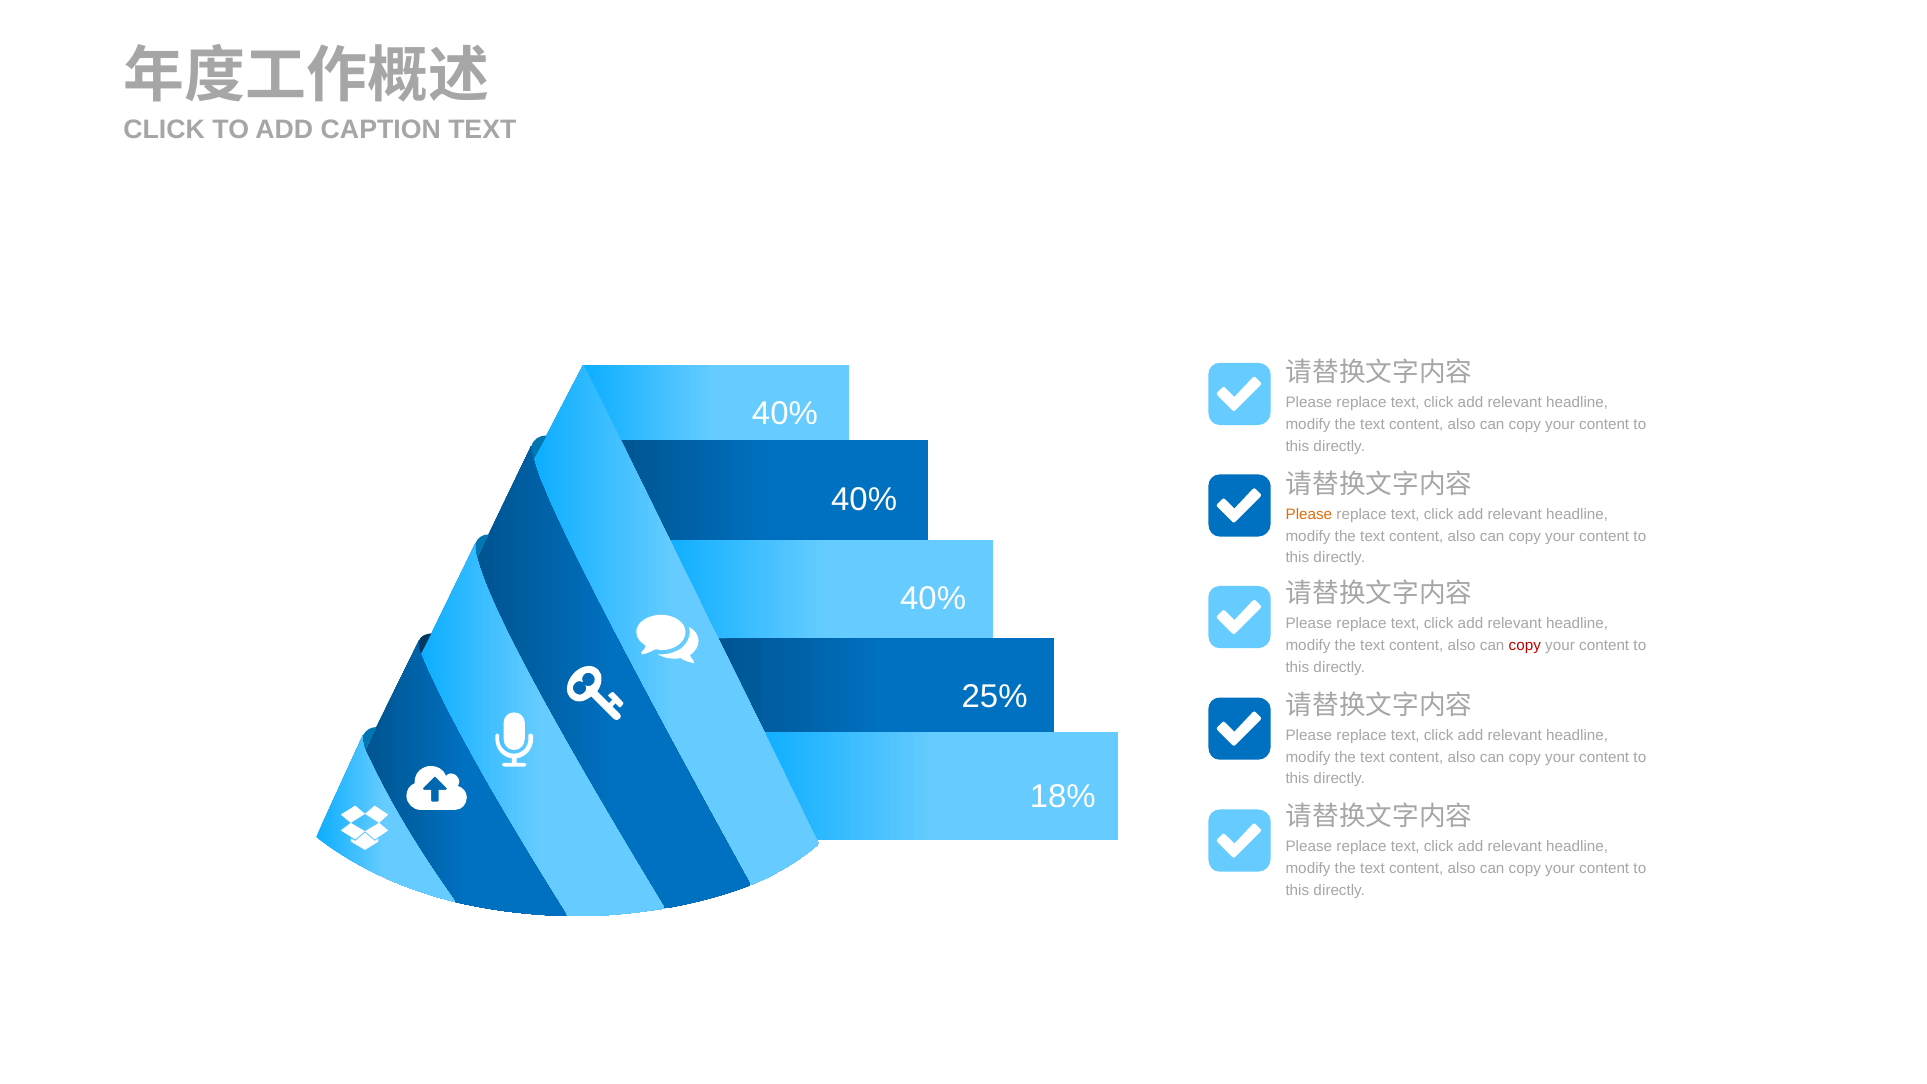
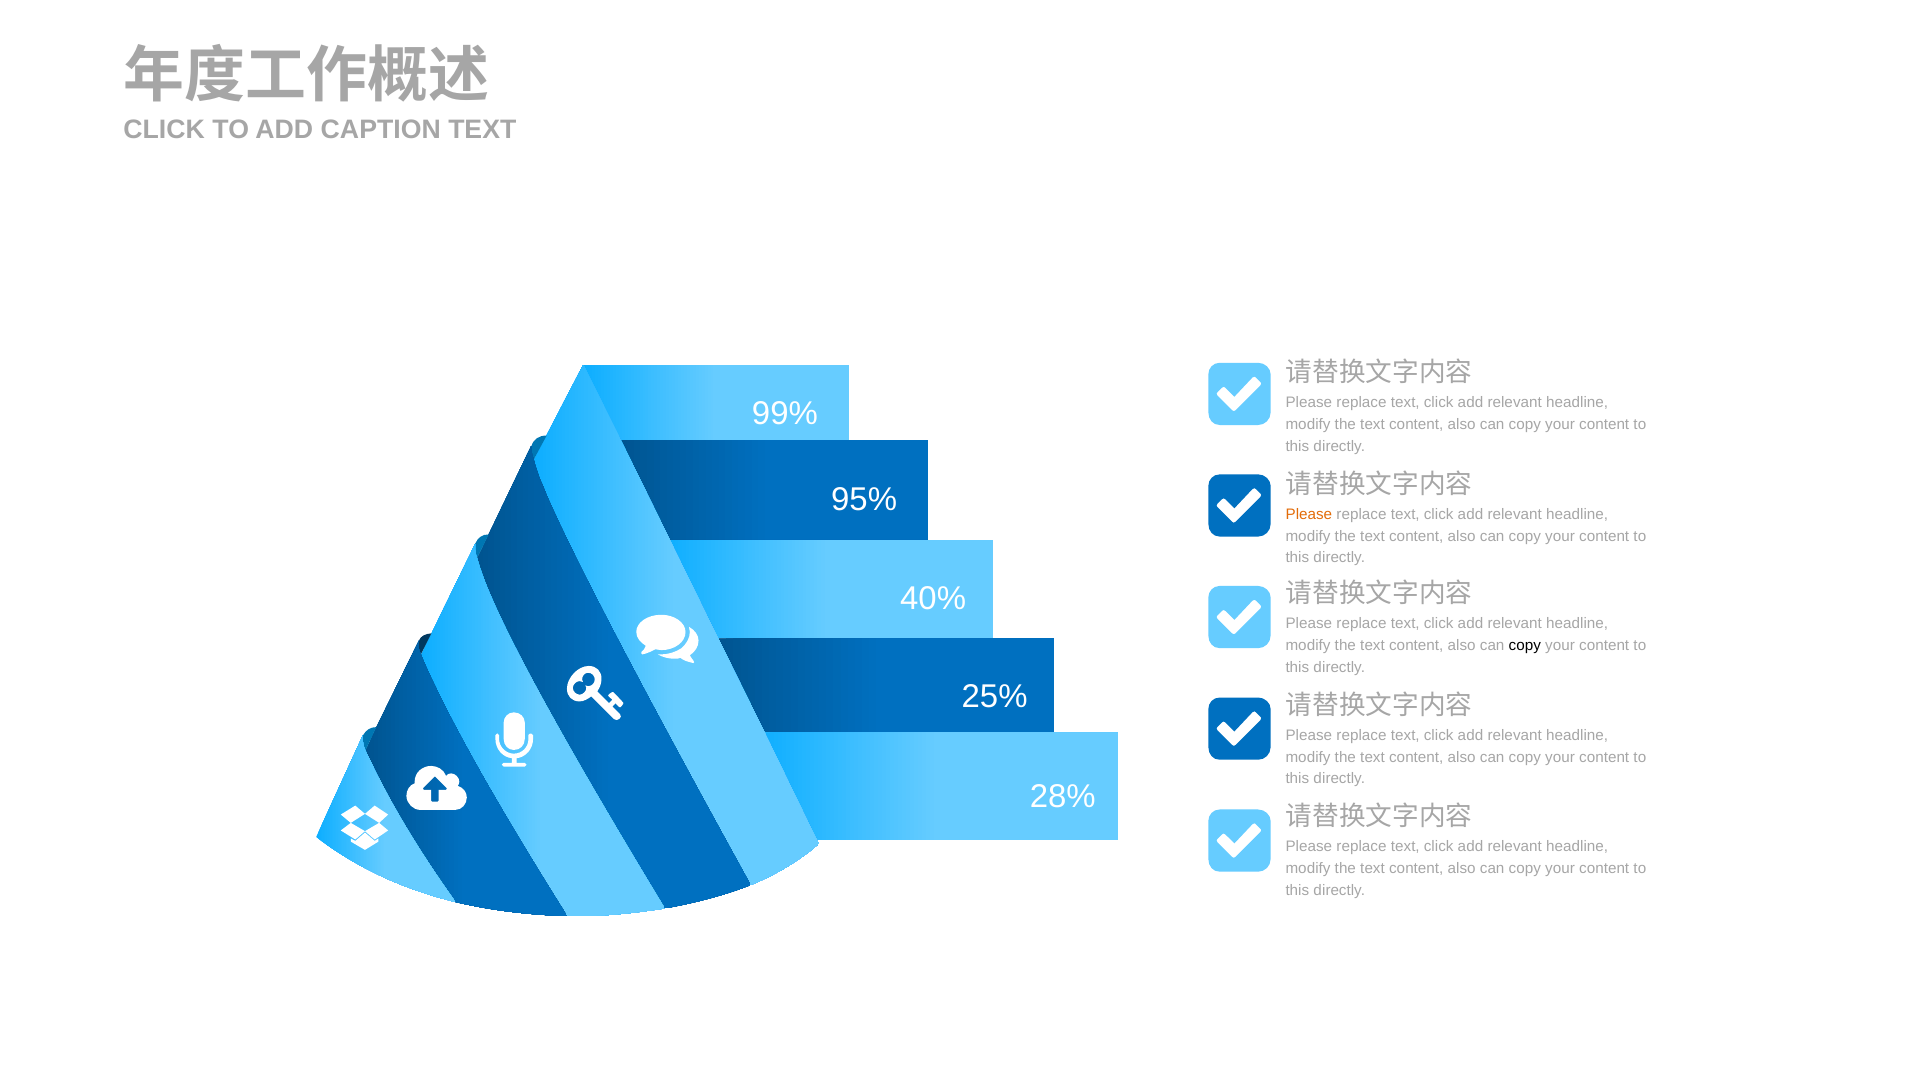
40%: 40% -> 99% (785, 414)
40%: 40% -> 95% (864, 499)
copy colour: red -> black (1525, 645)
18%: 18% -> 28% (1063, 797)
